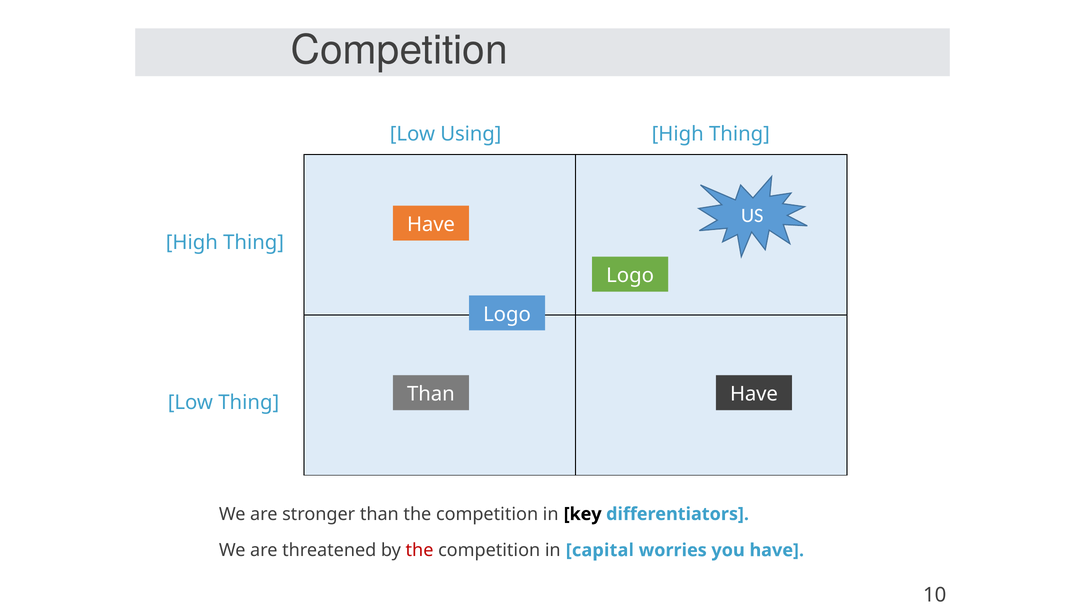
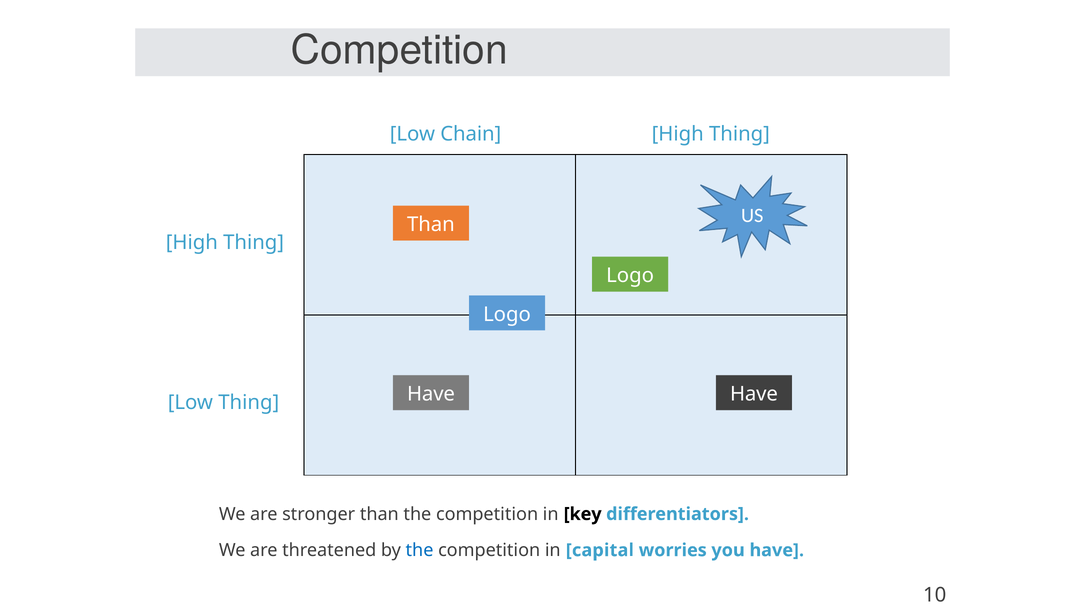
Using: Using -> Chain (471, 134)
Have: Have -> Than (431, 225)
Than: Than -> Have (431, 394)
the colour: red -> blue (420, 550)
